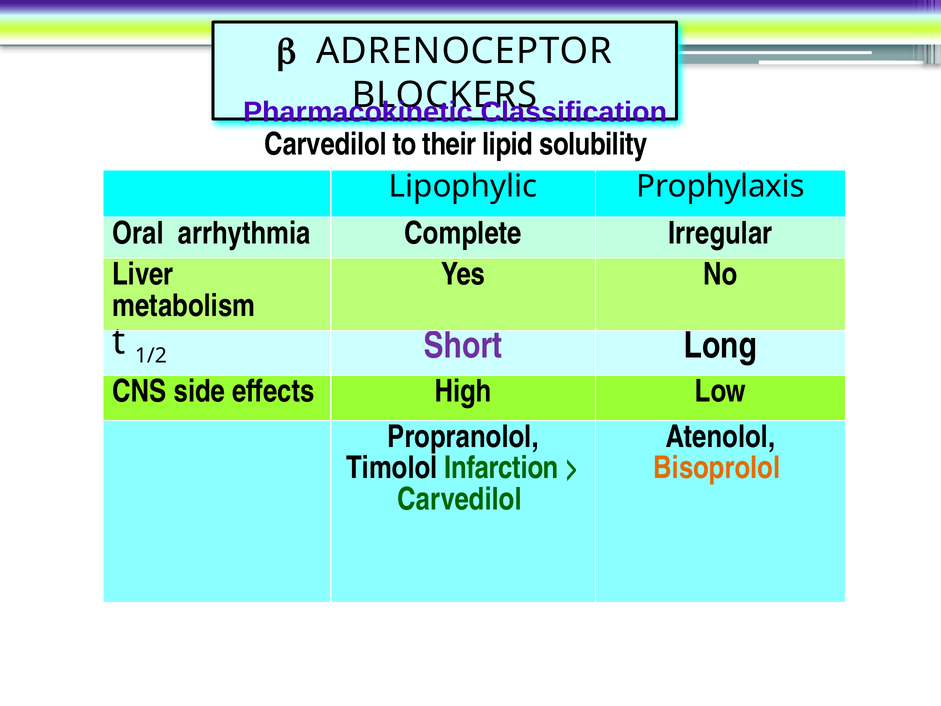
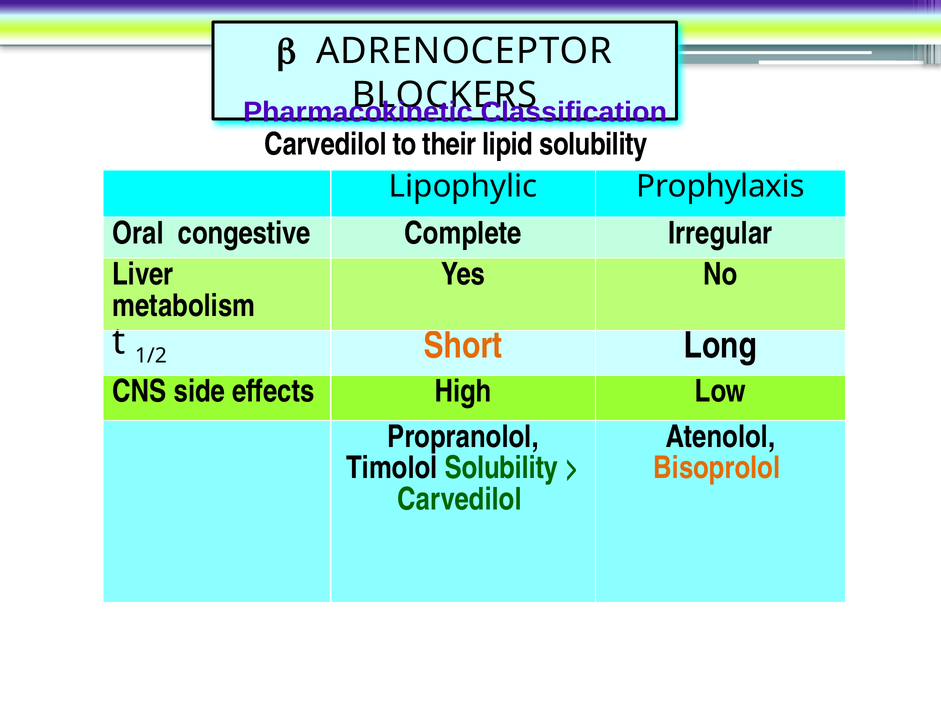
arrhythmia: arrhythmia -> congestive (244, 233)
Short colour: purple -> orange (463, 346)
Timolol Infarction: Infarction -> Solubility (501, 468)
